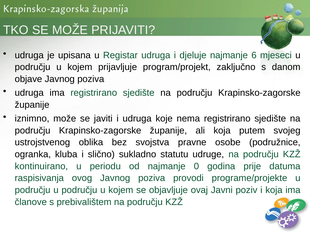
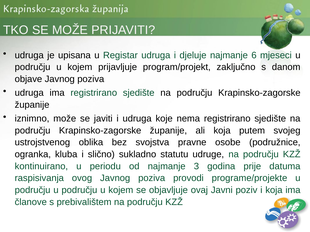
0: 0 -> 3 (196, 167)
